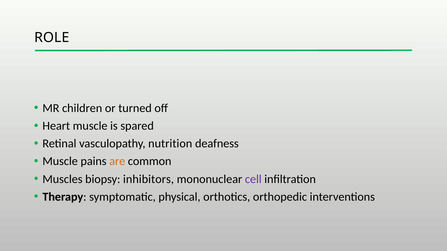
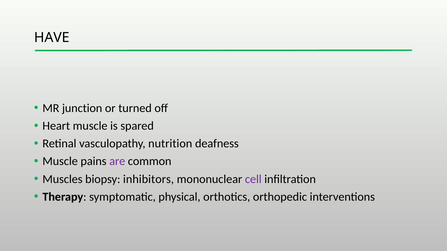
ROLE: ROLE -> HAVE (52, 38)
children: children -> junction (82, 108)
are colour: orange -> purple (117, 162)
